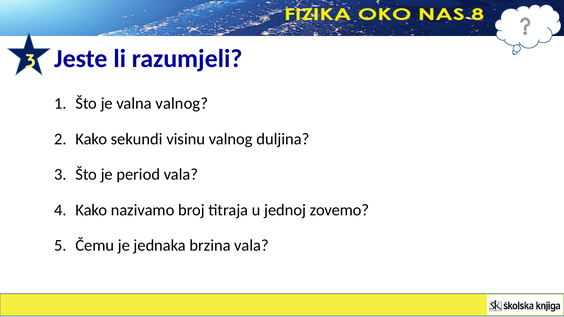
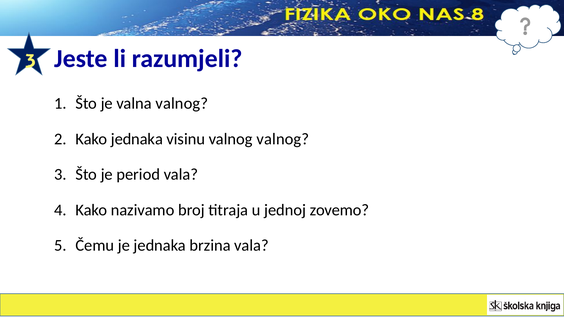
Kako sekundi: sekundi -> jednaka (137, 139)
valnog duljina: duljina -> valnog (283, 139)
